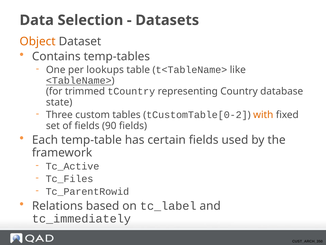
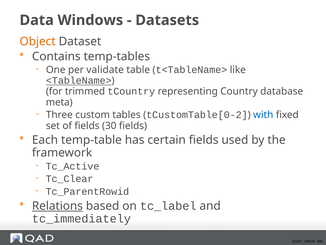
Selection: Selection -> Windows (90, 20)
lookups: lookups -> validate (105, 70)
state: state -> meta (59, 102)
with colour: orange -> blue (263, 115)
90: 90 -> 30 (109, 125)
Tc_Files: Tc_Files -> Tc_Clear (69, 179)
Relations underline: none -> present (57, 206)
